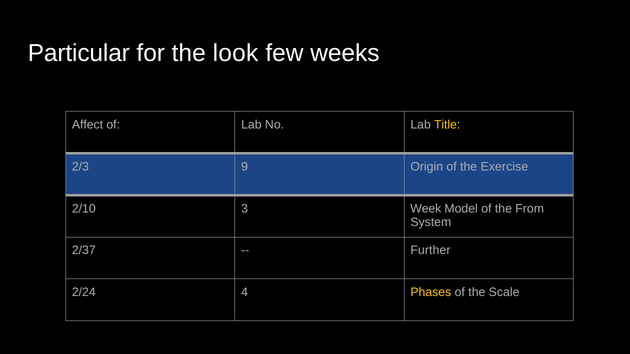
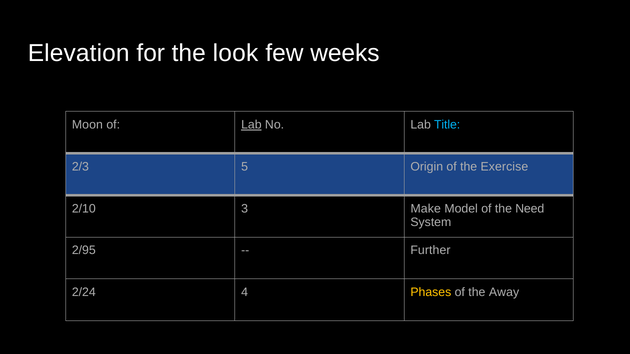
Particular: Particular -> Elevation (79, 53)
Affect: Affect -> Moon (87, 125)
Lab underline: none -> present (251, 125)
Title colour: yellow -> light blue (447, 125)
9: 9 -> 5 (245, 167)
Week: Week -> Make (426, 209)
From: From -> Need (530, 209)
2/37: 2/37 -> 2/95 (84, 251)
Scale: Scale -> Away (504, 293)
